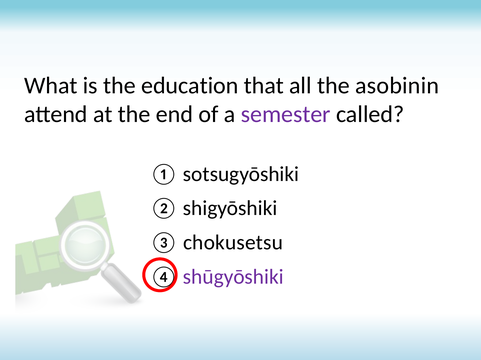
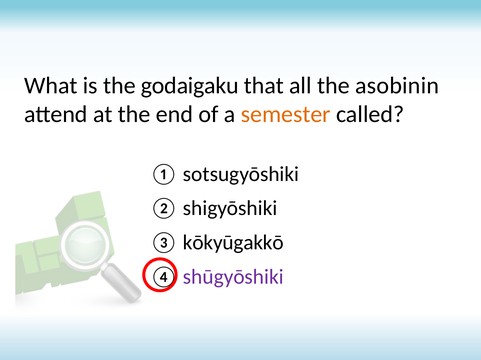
education: education -> godaigaku (190, 86)
semester colour: purple -> orange (286, 115)
chokusetsu: chokusetsu -> kōkyūgakkō (233, 243)
